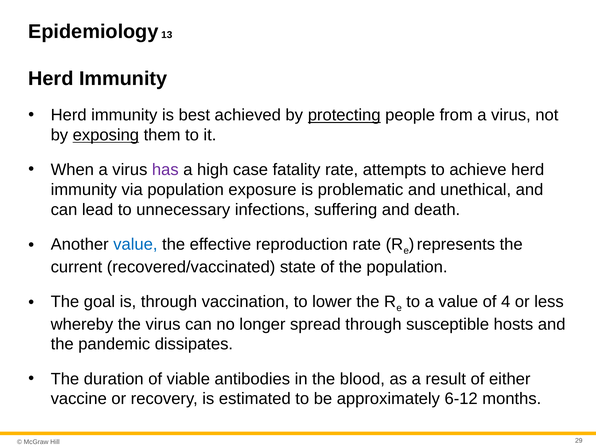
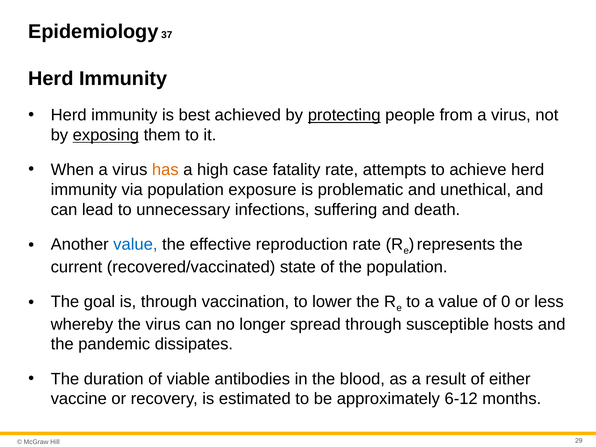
13: 13 -> 37 (167, 35)
has colour: purple -> orange (165, 170)
4: 4 -> 0 (506, 302)
